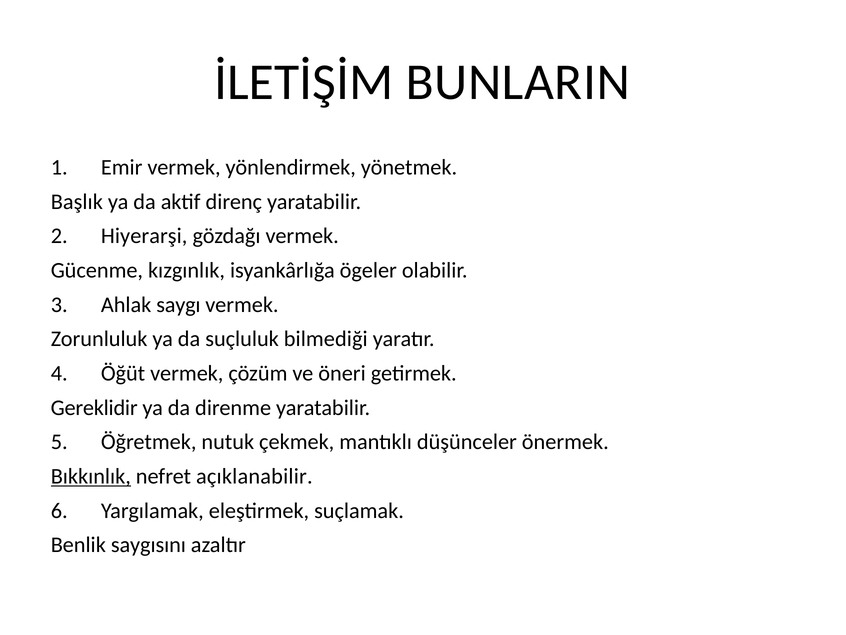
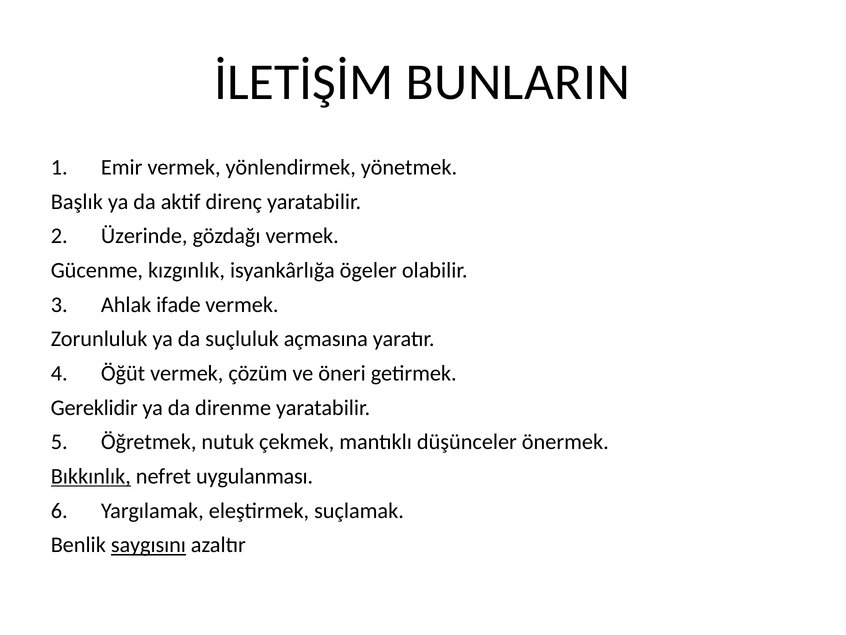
Hiyerarşi: Hiyerarşi -> Üzerinde (144, 236)
saygı: saygı -> ifade (178, 304)
bilmediği: bilmediği -> açmasına (326, 339)
açıklanabilir: açıklanabilir -> uygulanması (255, 476)
saygısını underline: none -> present (148, 545)
